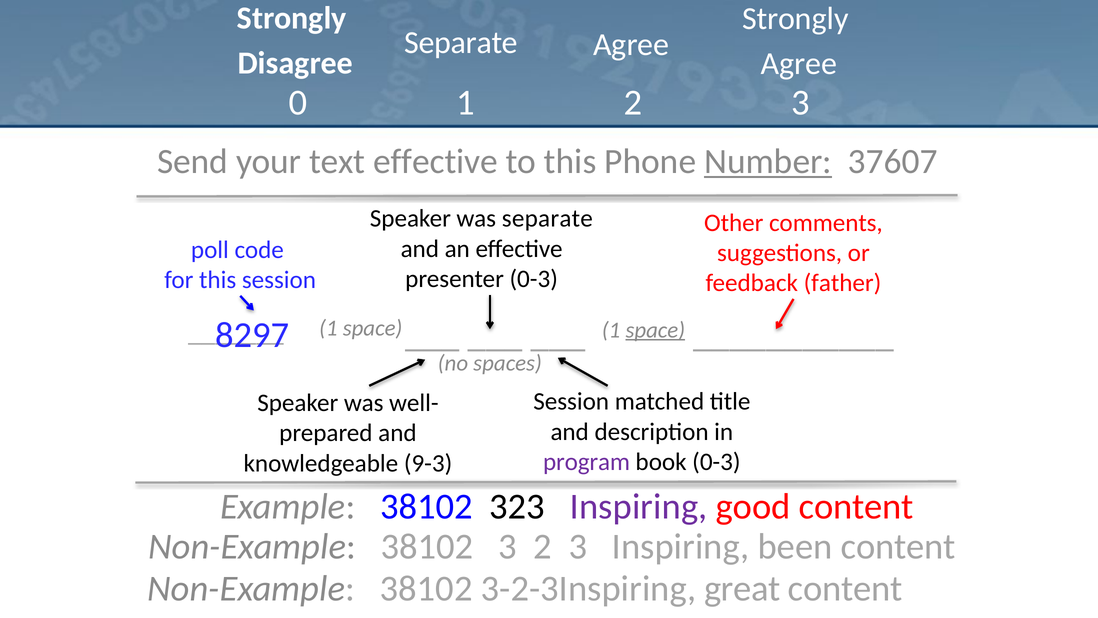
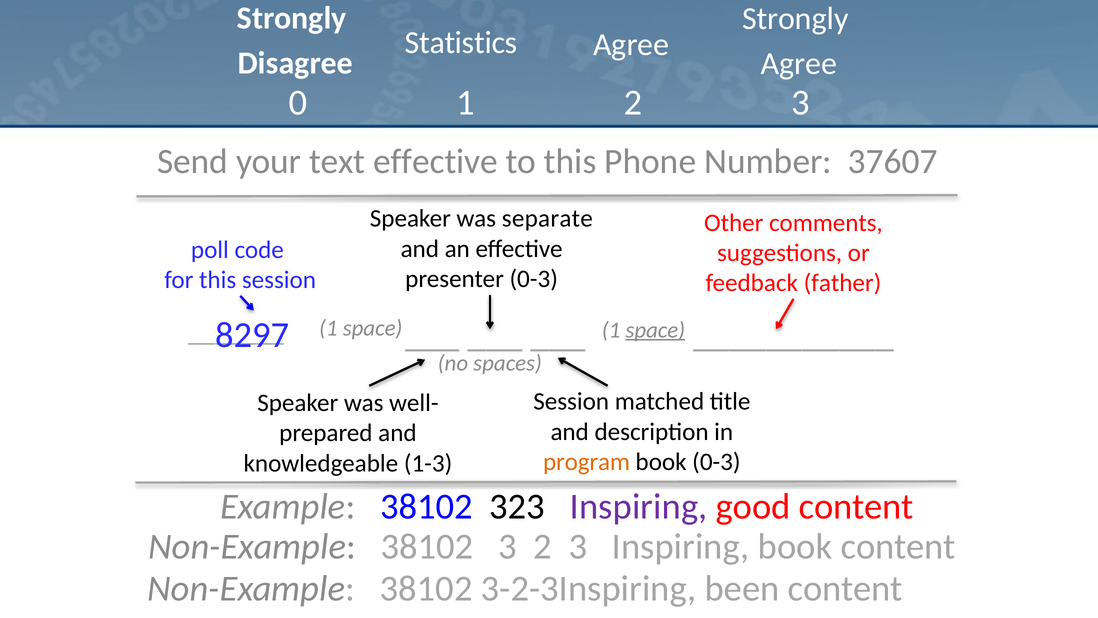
Separate: Separate -> Statistics (461, 43)
Number underline: present -> none (768, 161)
program colour: purple -> orange (587, 462)
9-3: 9-3 -> 1-3 (428, 463)
Inspiring been: been -> book (795, 546)
great: great -> been (742, 588)
